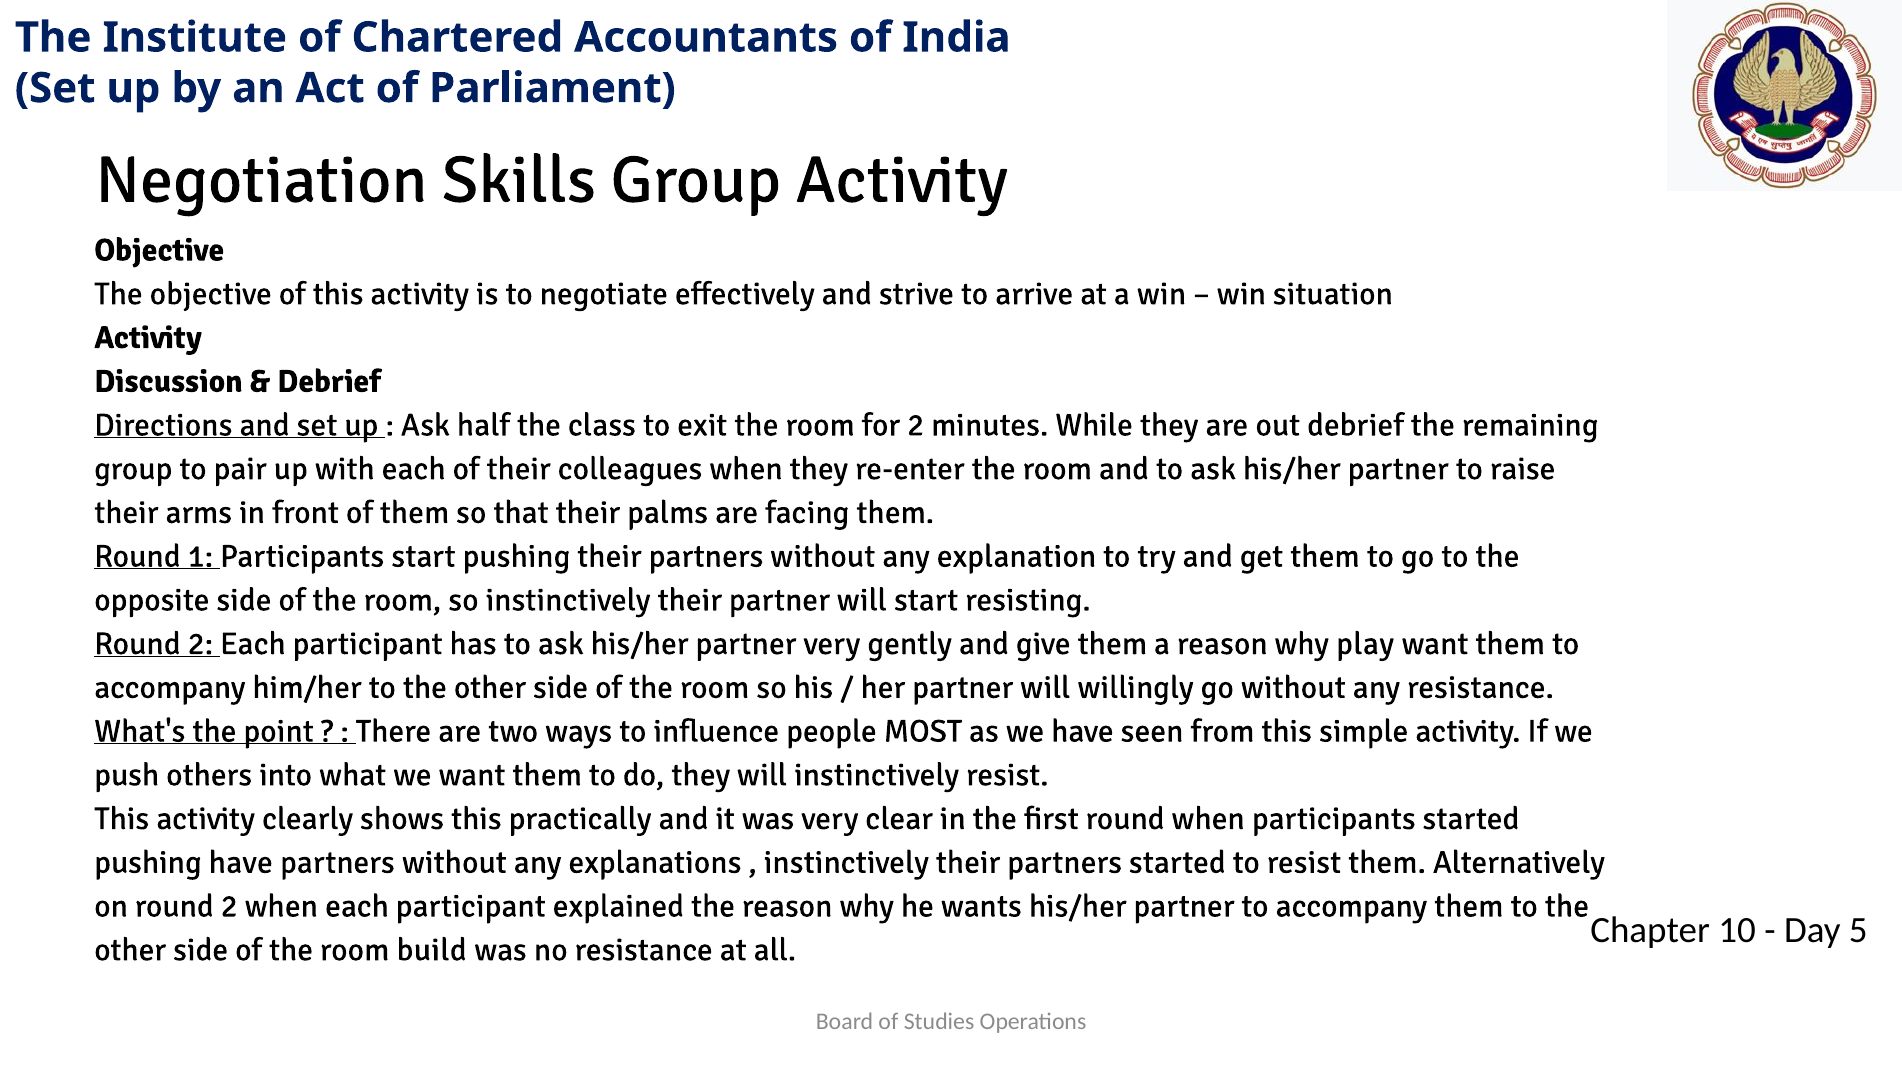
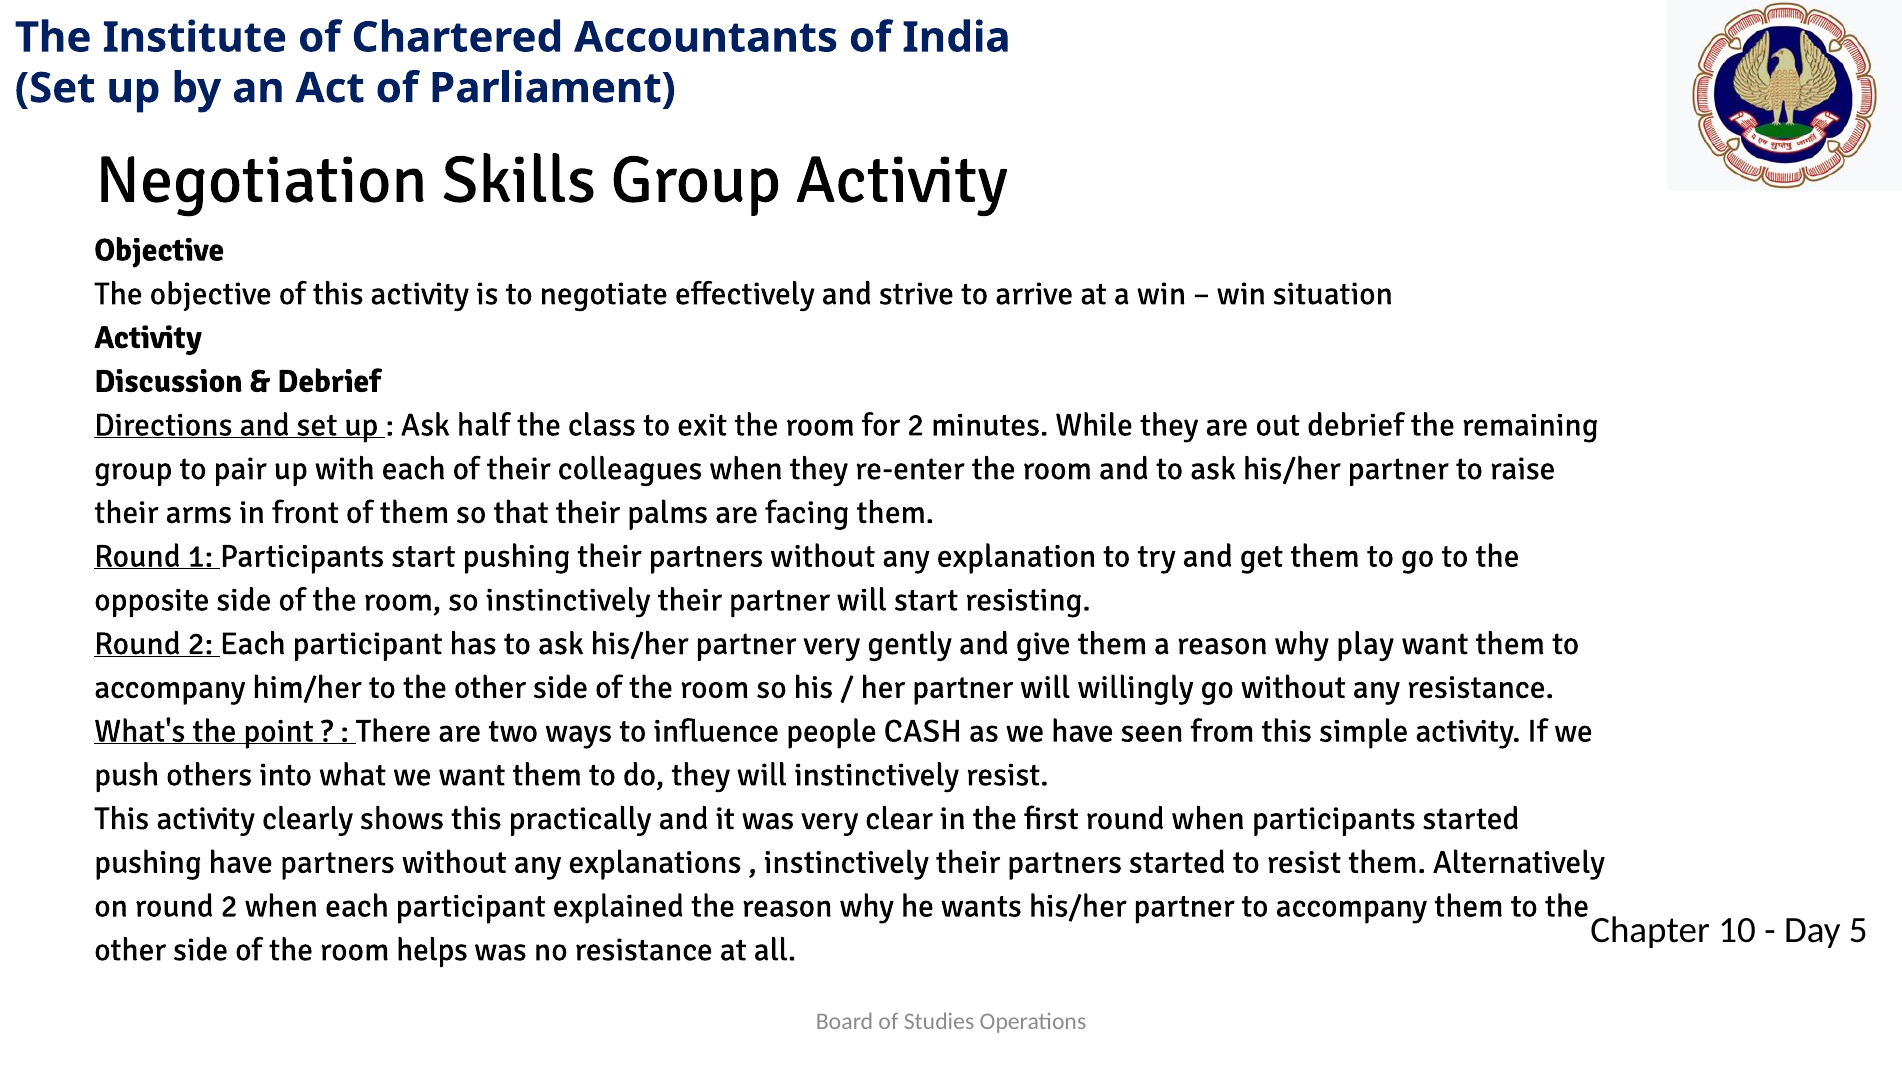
MOST: MOST -> CASH (923, 731)
build: build -> helps (432, 950)
